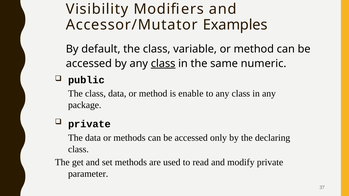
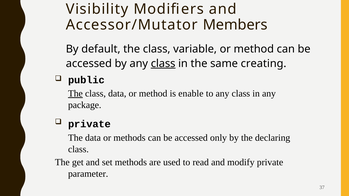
Examples: Examples -> Members (235, 25)
numeric: numeric -> creating (264, 64)
The underline: none -> present (75, 94)
